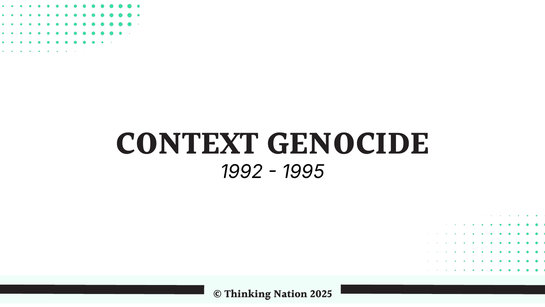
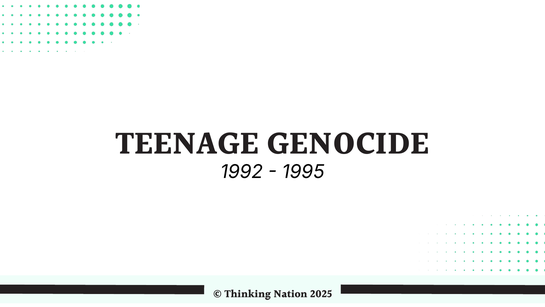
CONTEXT: CONTEXT -> TEENAGE (187, 144)
